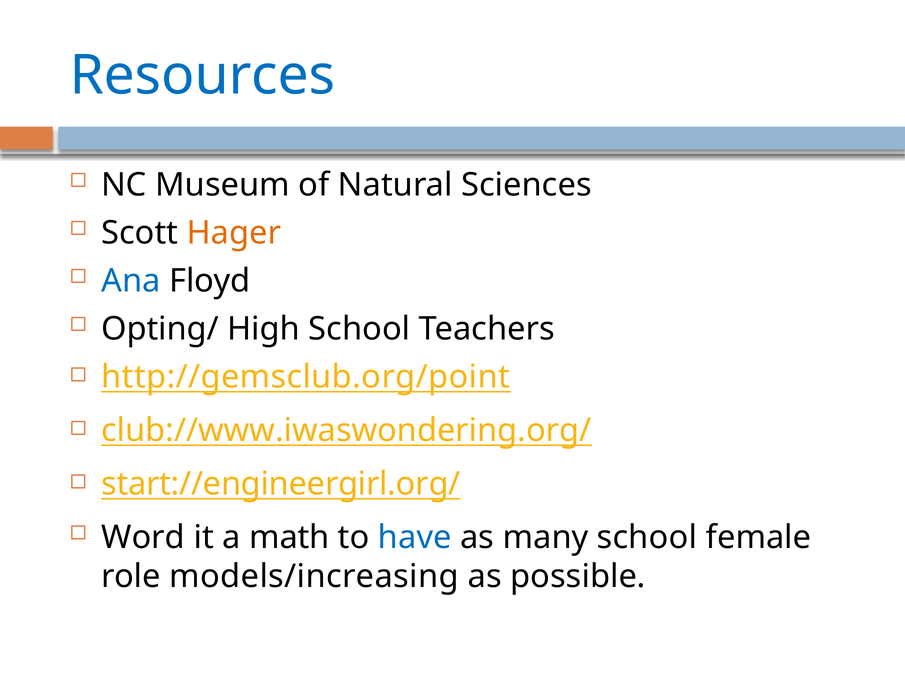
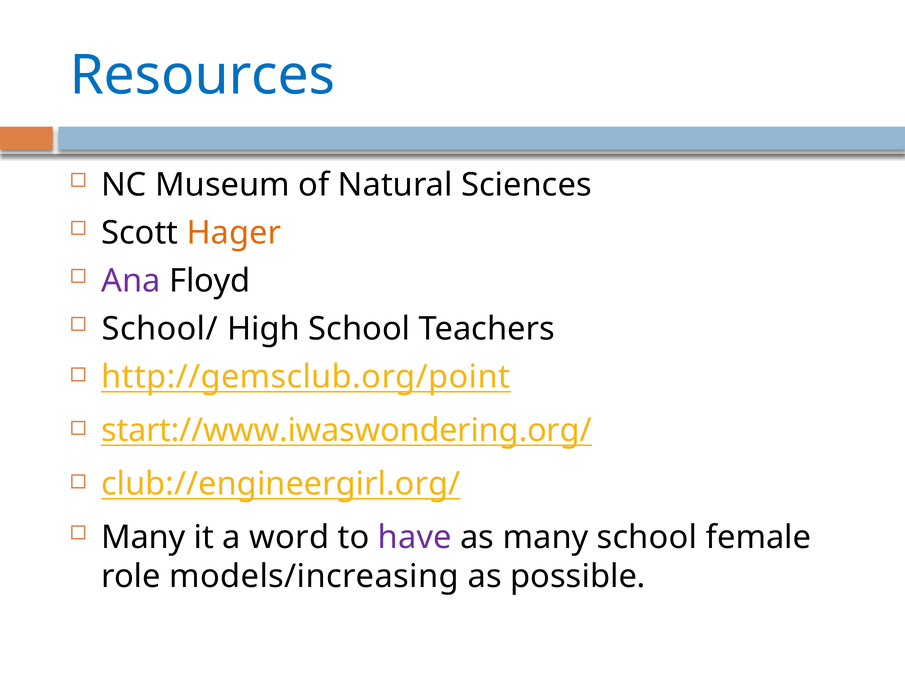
Ana colour: blue -> purple (131, 281)
Opting/: Opting/ -> School/ (160, 329)
club://www.iwaswondering.org/: club://www.iwaswondering.org/ -> start://www.iwaswondering.org/ (346, 430)
start://engineergirl.org/: start://engineergirl.org/ -> club://engineergirl.org/ (281, 484)
Word: Word -> Many (143, 537)
math: math -> word (289, 537)
have colour: blue -> purple (415, 537)
